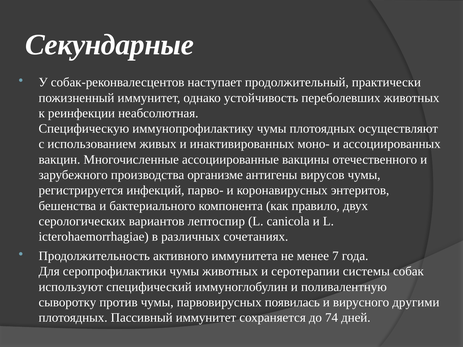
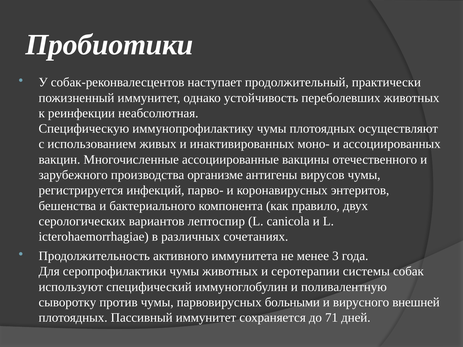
Секундарные: Секундарные -> Пробиотики (109, 45)
7: 7 -> 3 (335, 256)
появилась: появилась -> больными (292, 302)
другими: другими -> внешней (416, 302)
74: 74 -> 71 (332, 318)
